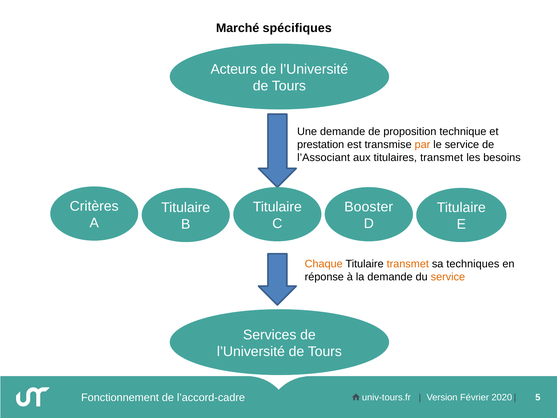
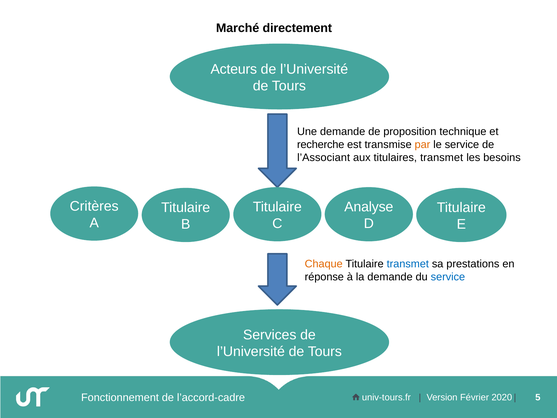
spécifiques: spécifiques -> directement (297, 28)
prestation: prestation -> recherche (321, 144)
Booster: Booster -> Analyse (369, 207)
transmet colour: orange -> blue (408, 264)
techniques: techniques -> prestations (473, 264)
service colour: orange -> blue (448, 277)
